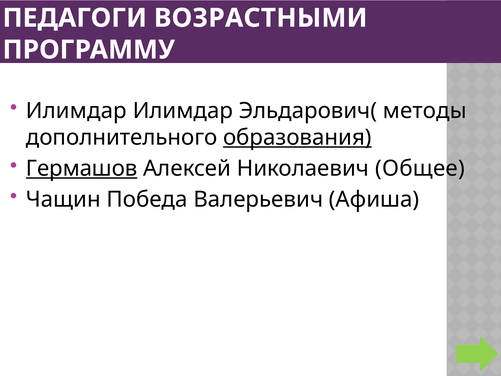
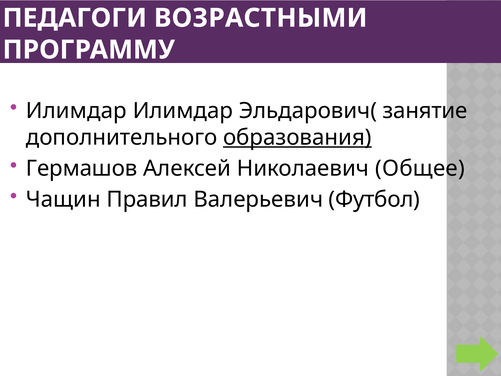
методы: методы -> занятие (425, 111)
Гермашов underline: present -> none (82, 168)
Победа: Победа -> Правил (147, 199)
Афиша: Афиша -> Футбол (374, 199)
